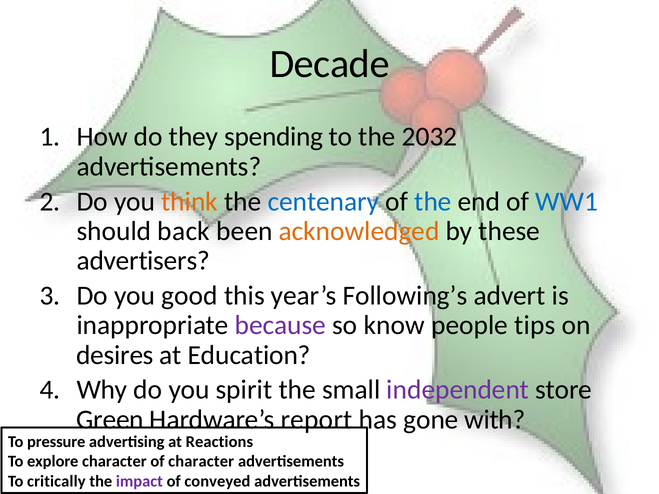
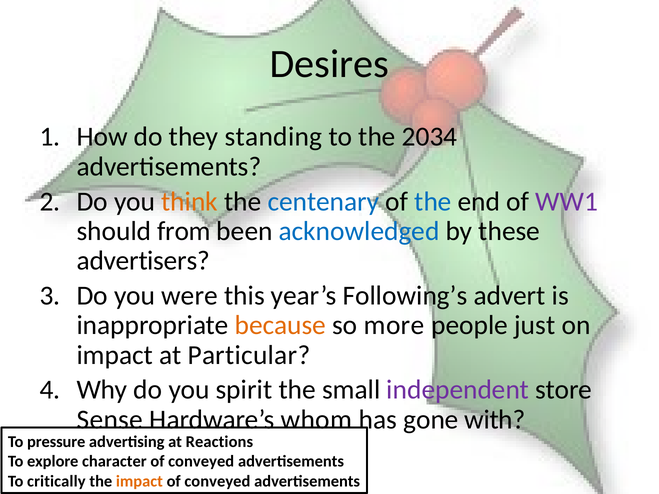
Decade: Decade -> Desires (329, 64)
spending: spending -> standing (273, 137)
2032: 2032 -> 2034 (430, 137)
WW1 colour: blue -> purple (567, 202)
back: back -> from (184, 231)
acknowledged colour: orange -> blue (359, 231)
good: good -> were (190, 296)
because colour: purple -> orange (280, 325)
know: know -> more (394, 325)
tips: tips -> just (535, 325)
desires: desires -> impact (115, 355)
Education: Education -> Particular (249, 355)
Green: Green -> Sense (110, 420)
report: report -> whom (317, 420)
character: character -> conveyed (201, 462)
impact colour: purple -> orange (139, 481)
